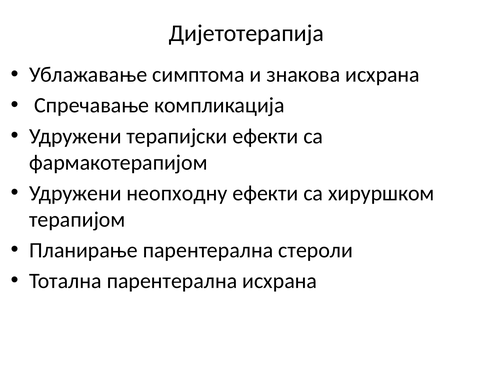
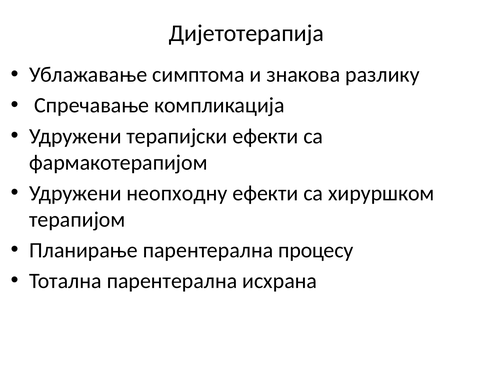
знакова исхрана: исхрана -> разлику (382, 75)
стероли: стероли -> процесу (316, 250)
